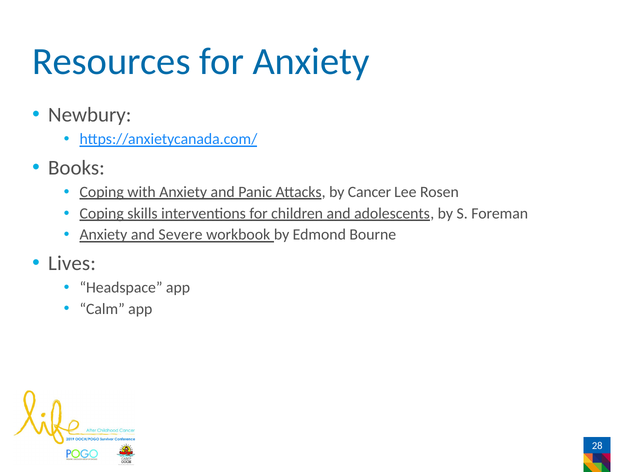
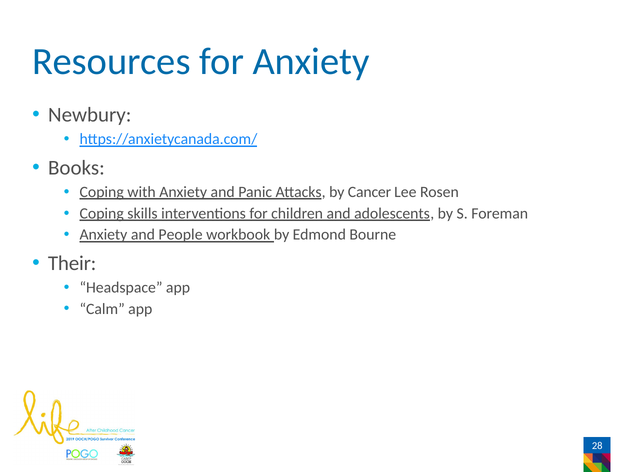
Severe: Severe -> People (181, 235)
Lives: Lives -> Their (72, 264)
